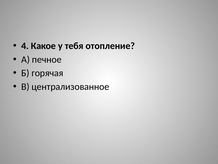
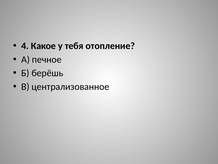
горячая: горячая -> берёшь (47, 73)
